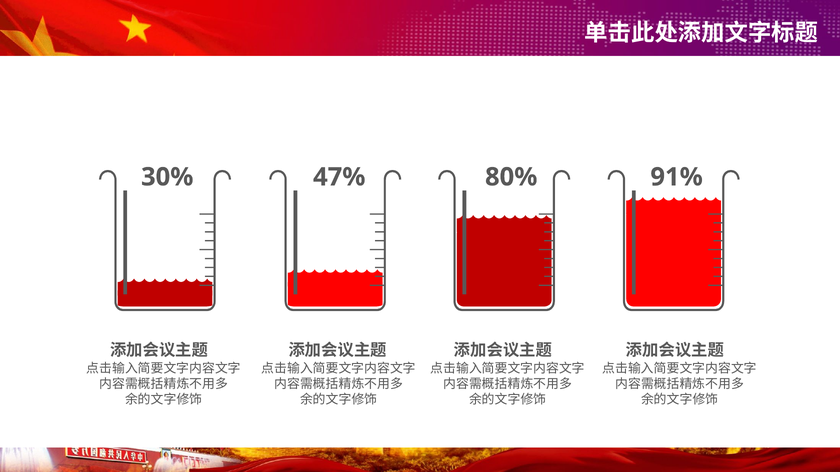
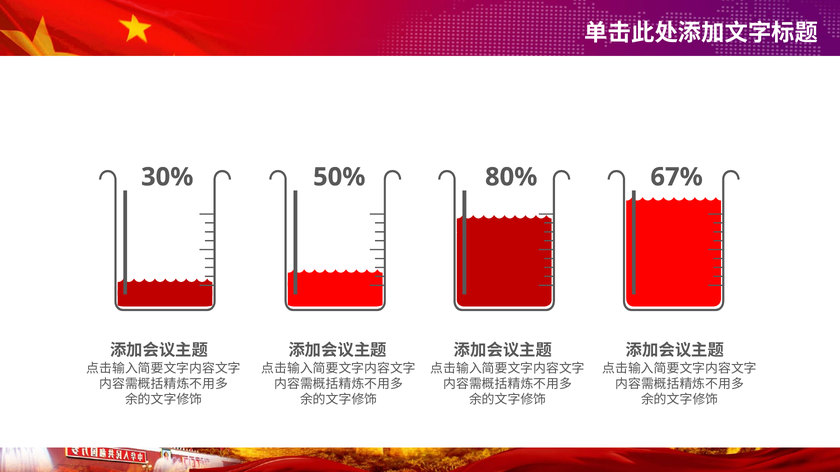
47%: 47% -> 50% (339, 177)
91%: 91% -> 67% (677, 177)
